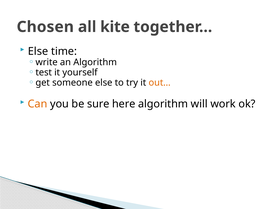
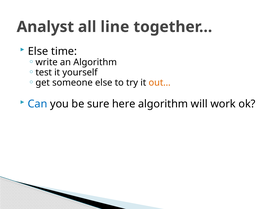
Chosen: Chosen -> Analyst (45, 27)
kite: kite -> line (115, 27)
Can colour: orange -> blue (38, 104)
